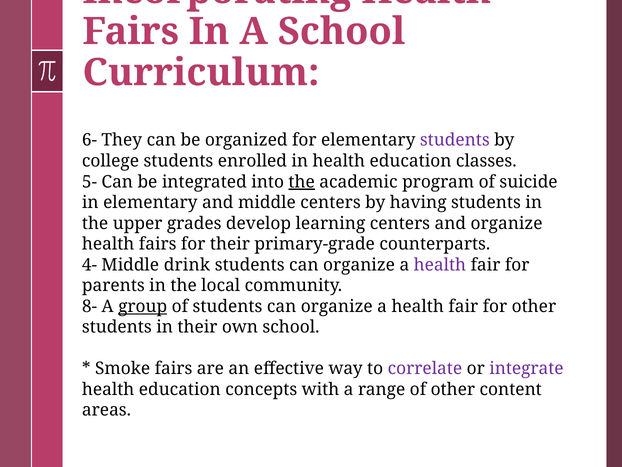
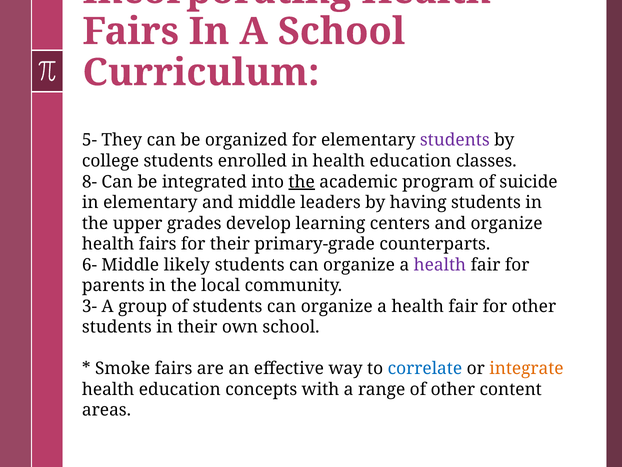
6-: 6- -> 5- (89, 140)
5-: 5- -> 8- (89, 182)
middle centers: centers -> leaders (330, 202)
4-: 4- -> 6- (89, 265)
drink: drink -> likely (187, 265)
8-: 8- -> 3- (89, 306)
group underline: present -> none (143, 306)
correlate colour: purple -> blue (425, 368)
integrate colour: purple -> orange (526, 368)
